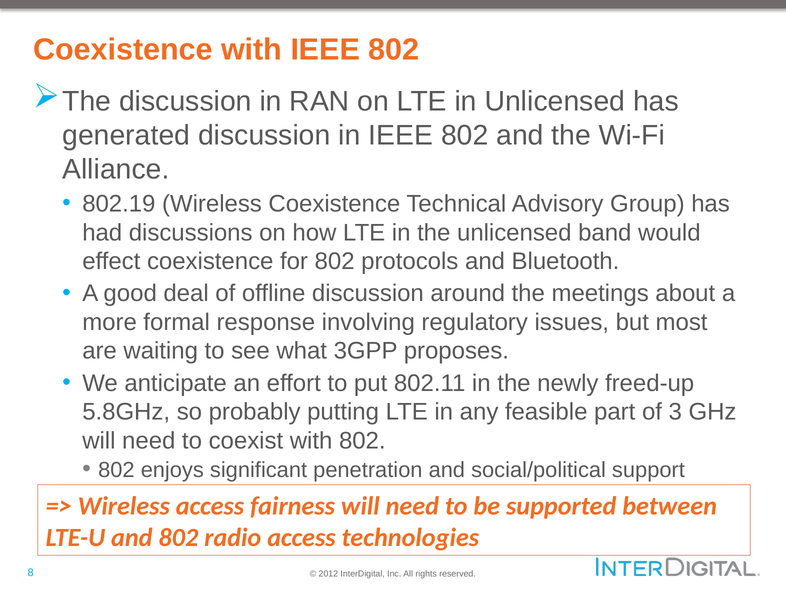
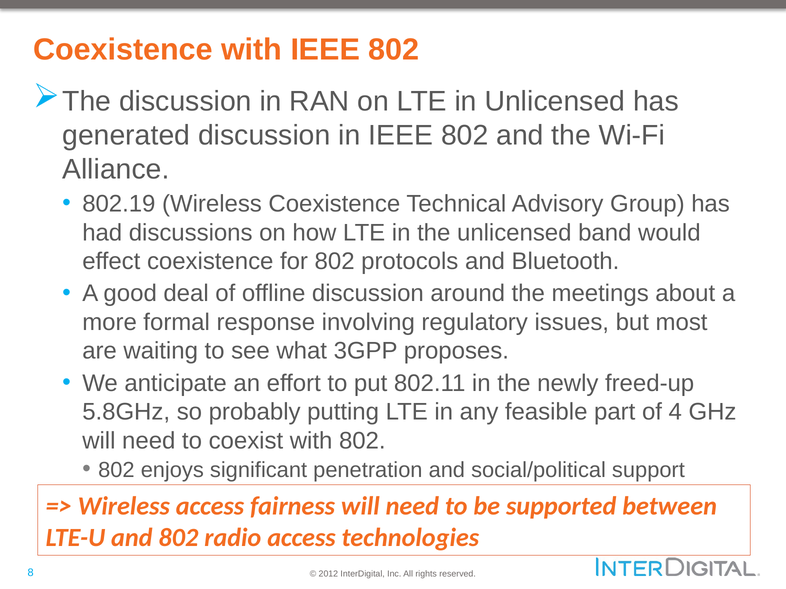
3: 3 -> 4 (675, 412)
